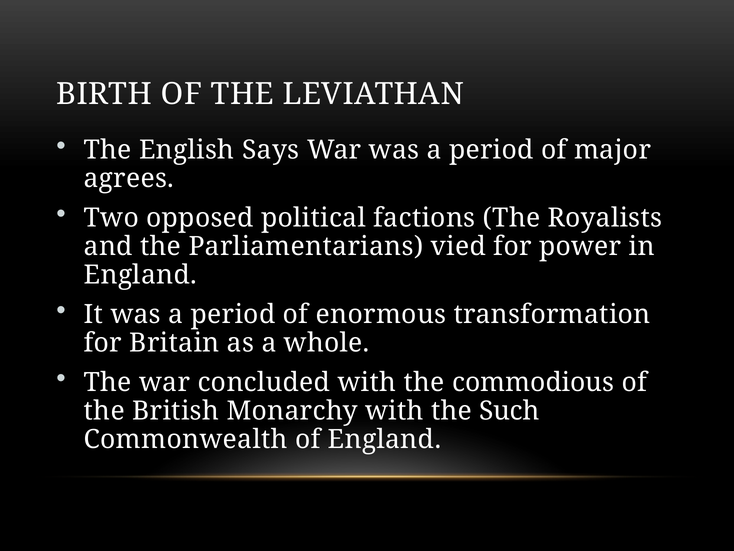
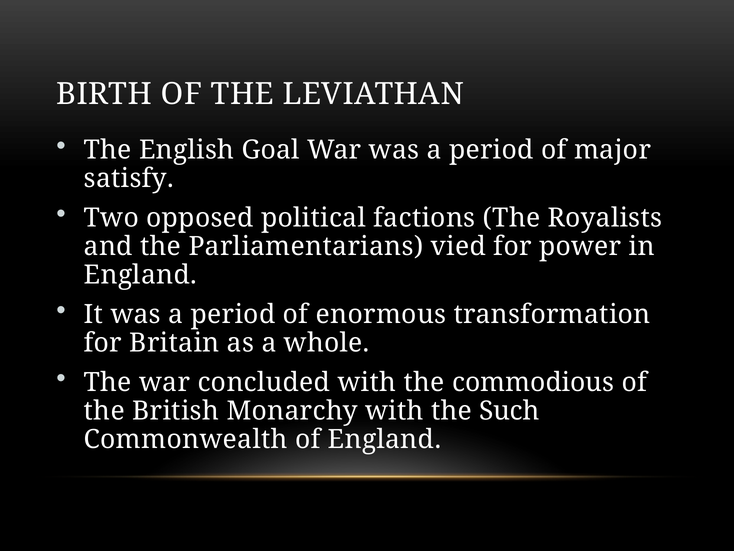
Says: Says -> Goal (271, 150)
agrees: agrees -> satisfy (129, 178)
